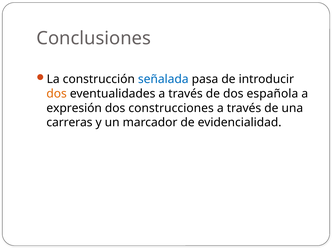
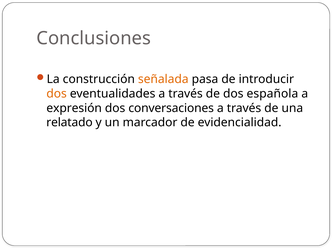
señalada colour: blue -> orange (163, 79)
construcciones: construcciones -> conversaciones (171, 108)
carreras: carreras -> relatado (69, 122)
